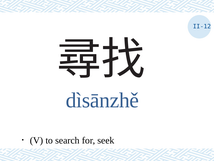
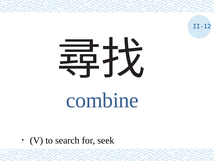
dìsānzhě: dìsānzhě -> combine (102, 100)
